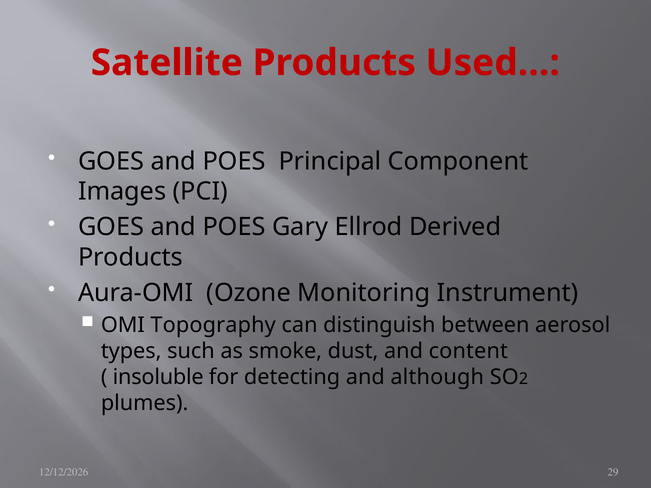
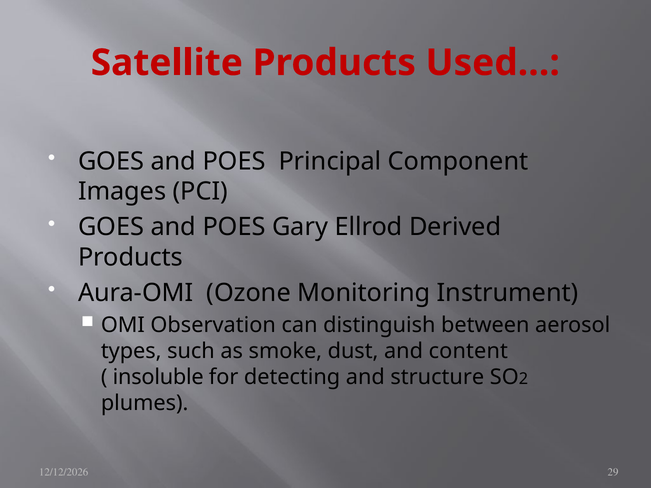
Topography: Topography -> Observation (213, 325)
although: although -> structure (437, 377)
